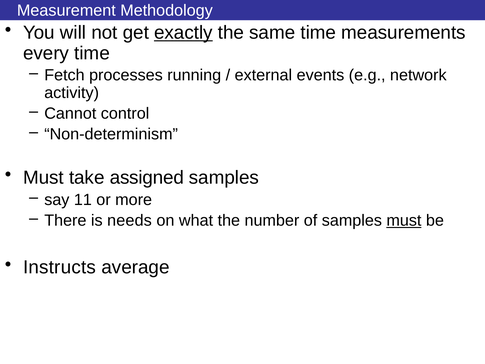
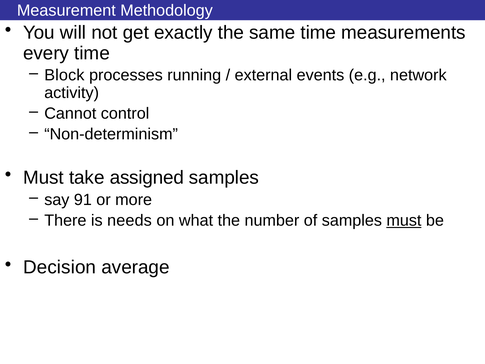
exactly underline: present -> none (183, 33)
Fetch: Fetch -> Block (64, 75)
11: 11 -> 91 (83, 200)
Instructs: Instructs -> Decision (60, 267)
